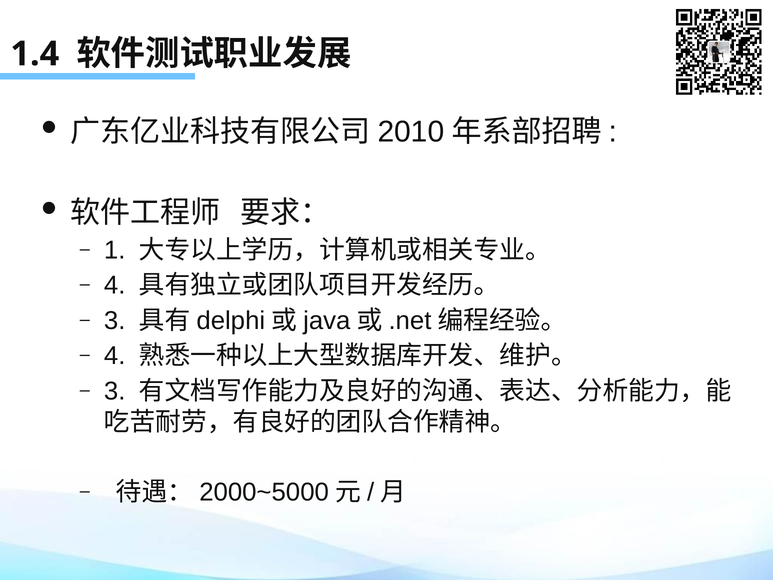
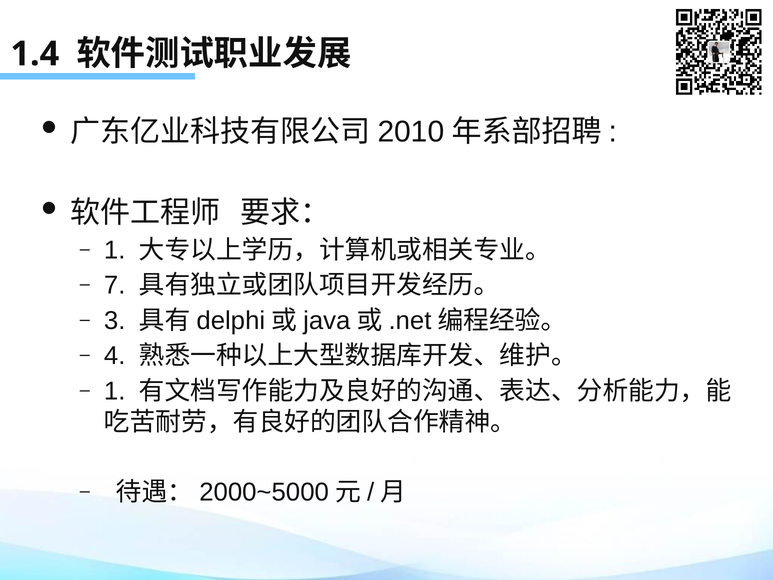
4: 4 -> 7 (115, 285)
3: 3 -> 1 (115, 391)
